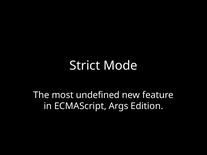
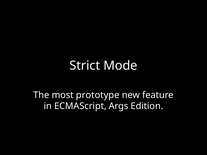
undefined: undefined -> prototype (98, 95)
